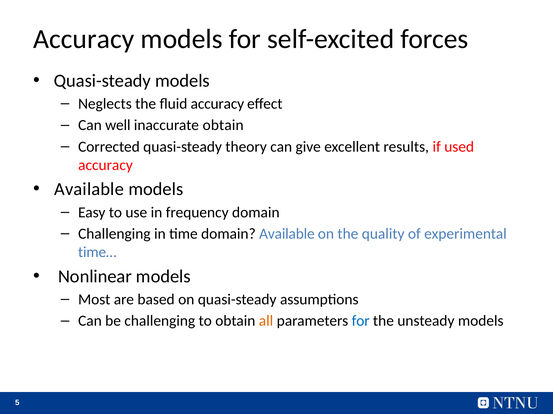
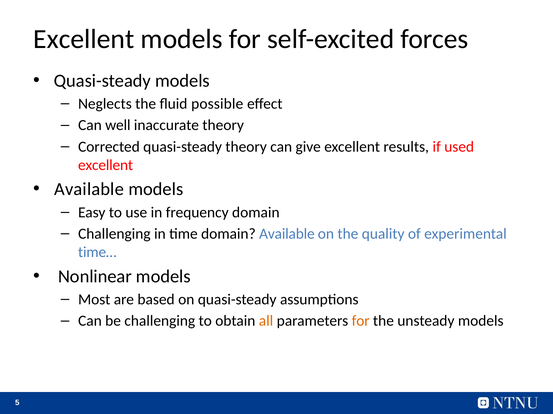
Accuracy: Accuracy -> Excellent (84, 39)
fluid accuracy: accuracy -> possible (217, 104)
inaccurate obtain: obtain -> theory (223, 125)
accuracy: accuracy -> excellent (106, 165)
for colour: blue -> orange (361, 321)
